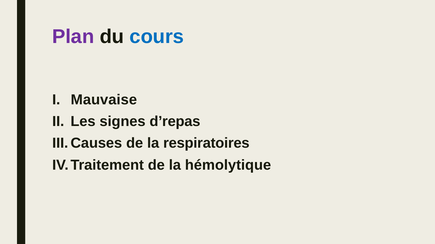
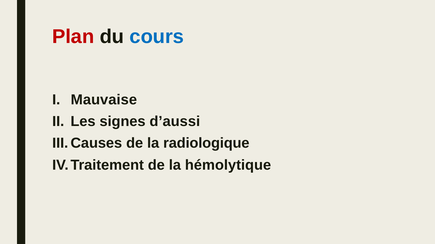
Plan colour: purple -> red (73, 37)
d’repas: d’repas -> d’aussi (175, 122)
respiratoires: respiratoires -> radiologique (206, 144)
